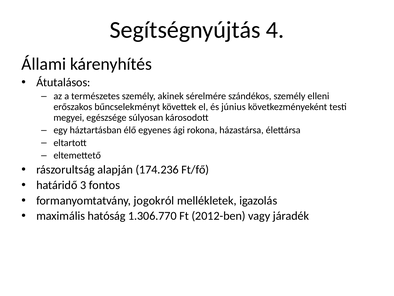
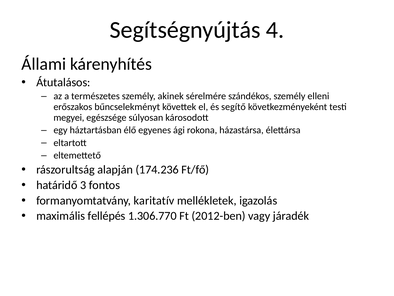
június: június -> segítő (233, 107)
jogokról: jogokról -> karitatív (154, 200)
hatóság: hatóság -> fellépés (107, 216)
